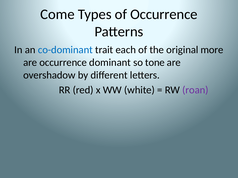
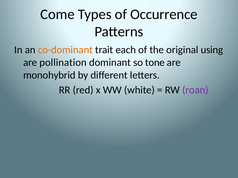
co-dominant colour: blue -> orange (65, 50)
more: more -> using (212, 50)
are occurrence: occurrence -> pollination (63, 63)
overshadow: overshadow -> monohybrid (49, 75)
